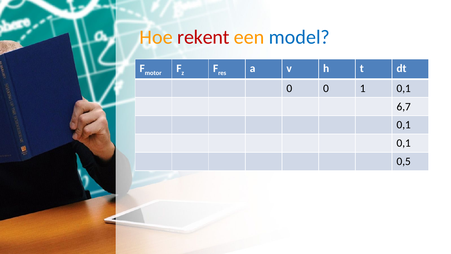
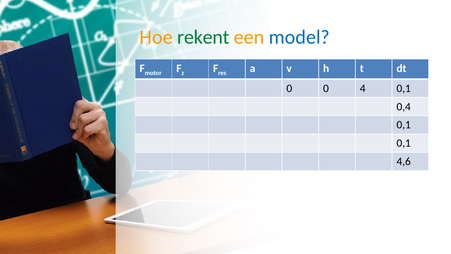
rekent colour: red -> green (203, 37)
1: 1 -> 4 (363, 88)
6,7: 6,7 -> 0,4 (404, 106)
0,5: 0,5 -> 4,6 (404, 161)
